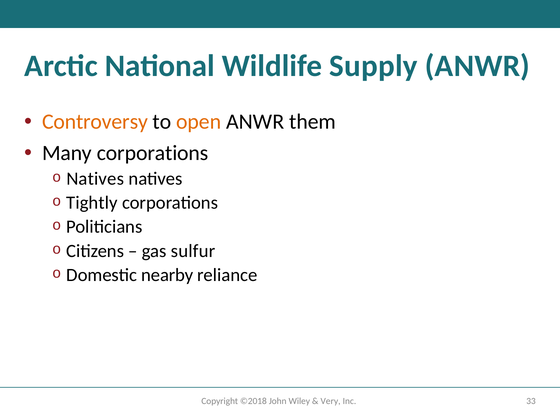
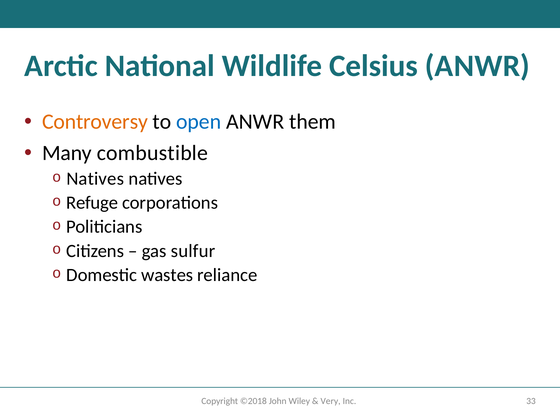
Supply: Supply -> Celsius (374, 66)
open colour: orange -> blue (199, 122)
Many corporations: corporations -> combustible (152, 153)
Tightly: Tightly -> Refuge (92, 203)
nearby: nearby -> wastes (167, 275)
